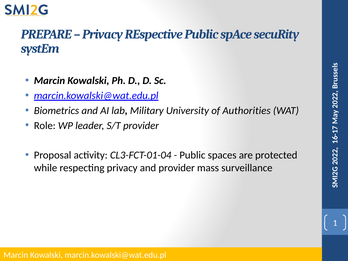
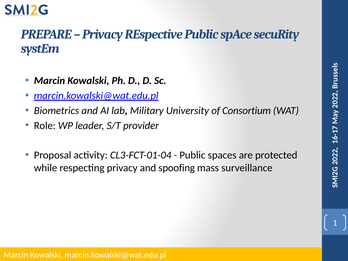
Authorities: Authorities -> Consortium (247, 111)
and provider: provider -> spoofing (177, 168)
